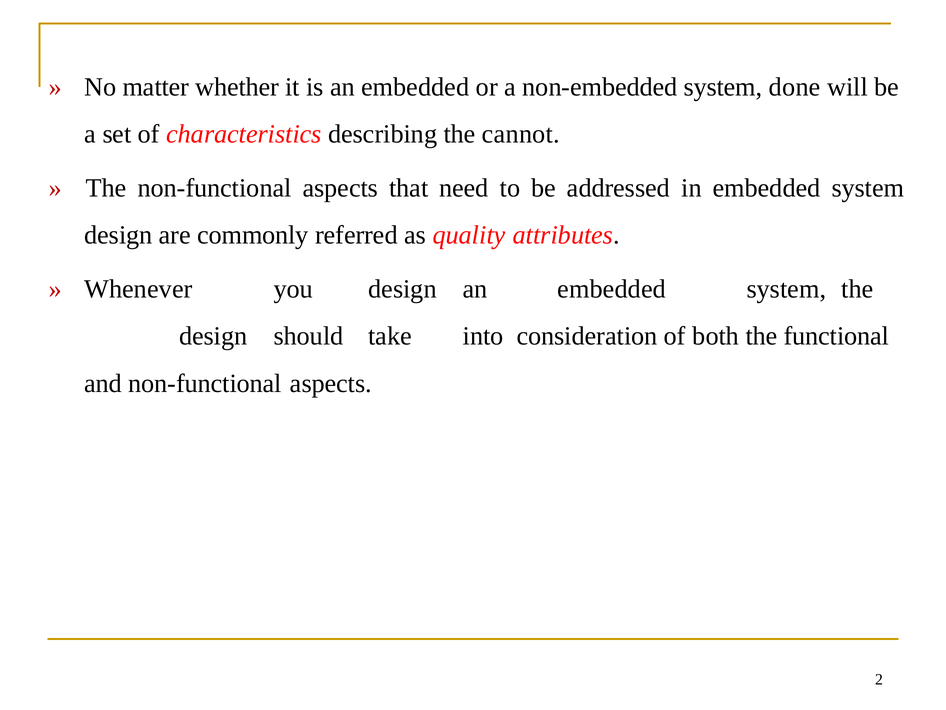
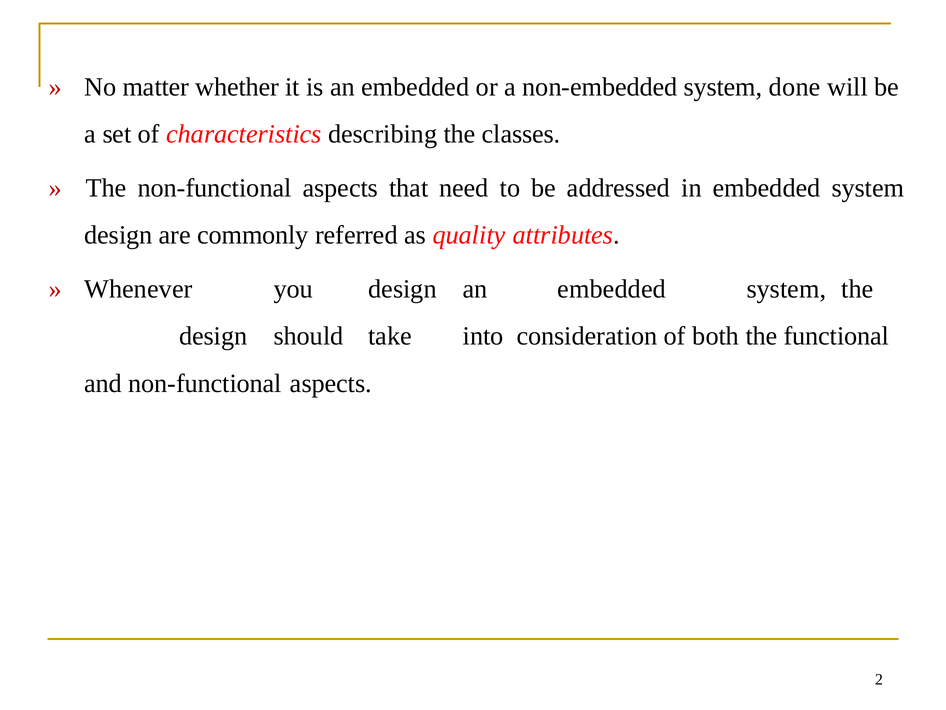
cannot: cannot -> classes (521, 134)
